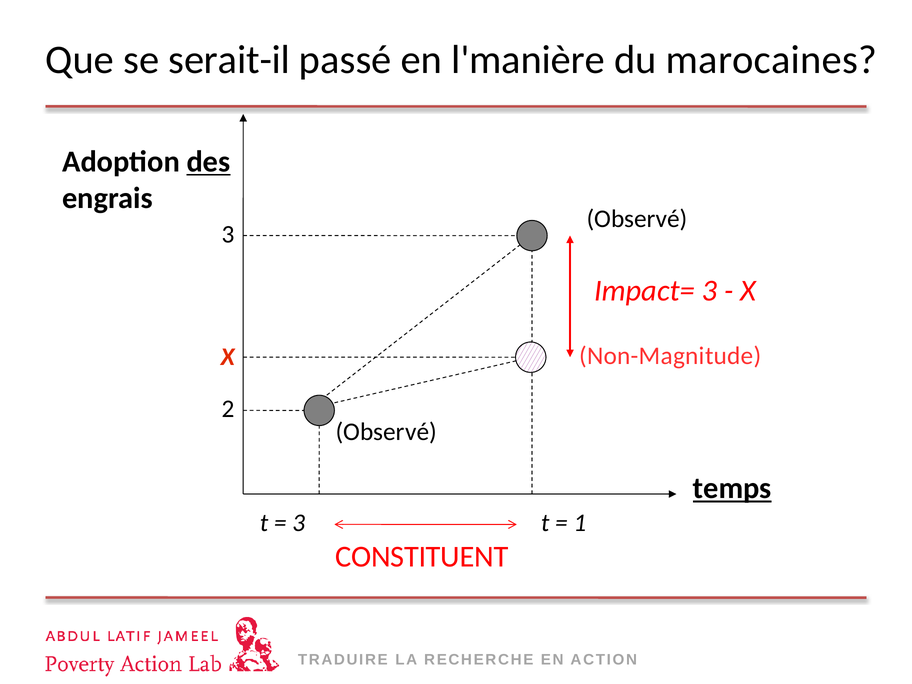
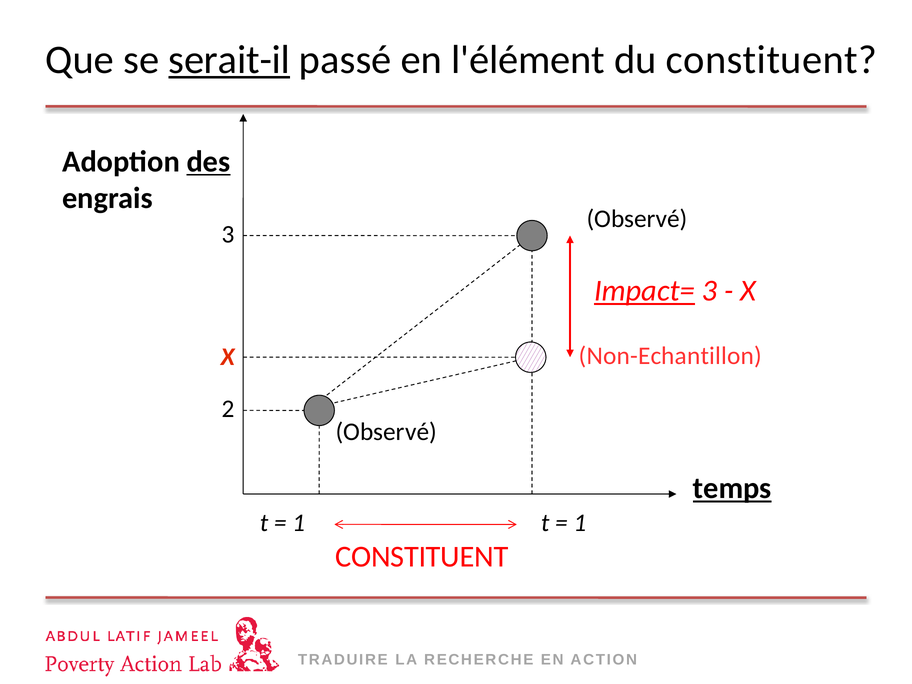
serait-il underline: none -> present (229, 60)
l'manière: l'manière -> l'élément (528, 60)
du marocaines: marocaines -> constituent (771, 60)
Impact= underline: none -> present (645, 291)
Non-Magnitude: Non-Magnitude -> Non-Echantillon (670, 356)
3: 3 -> 1 (299, 523)
